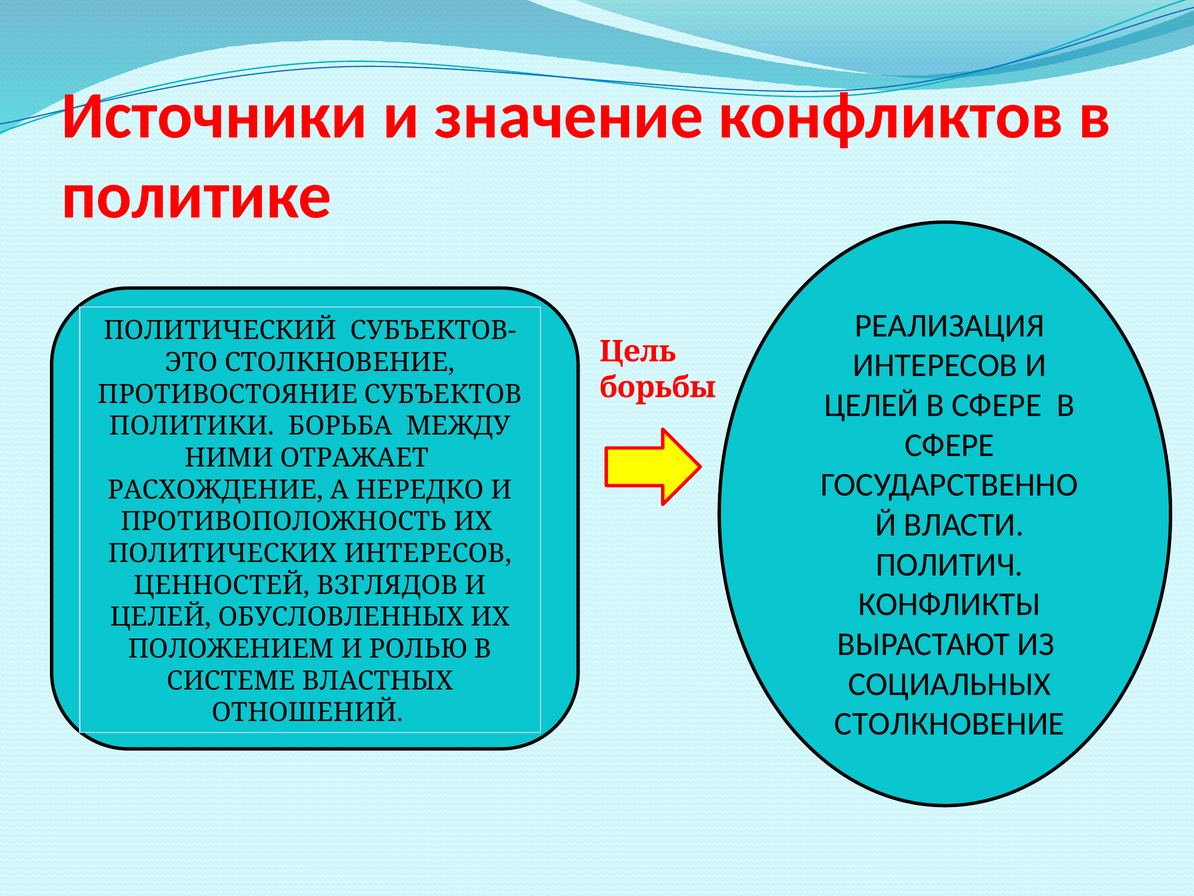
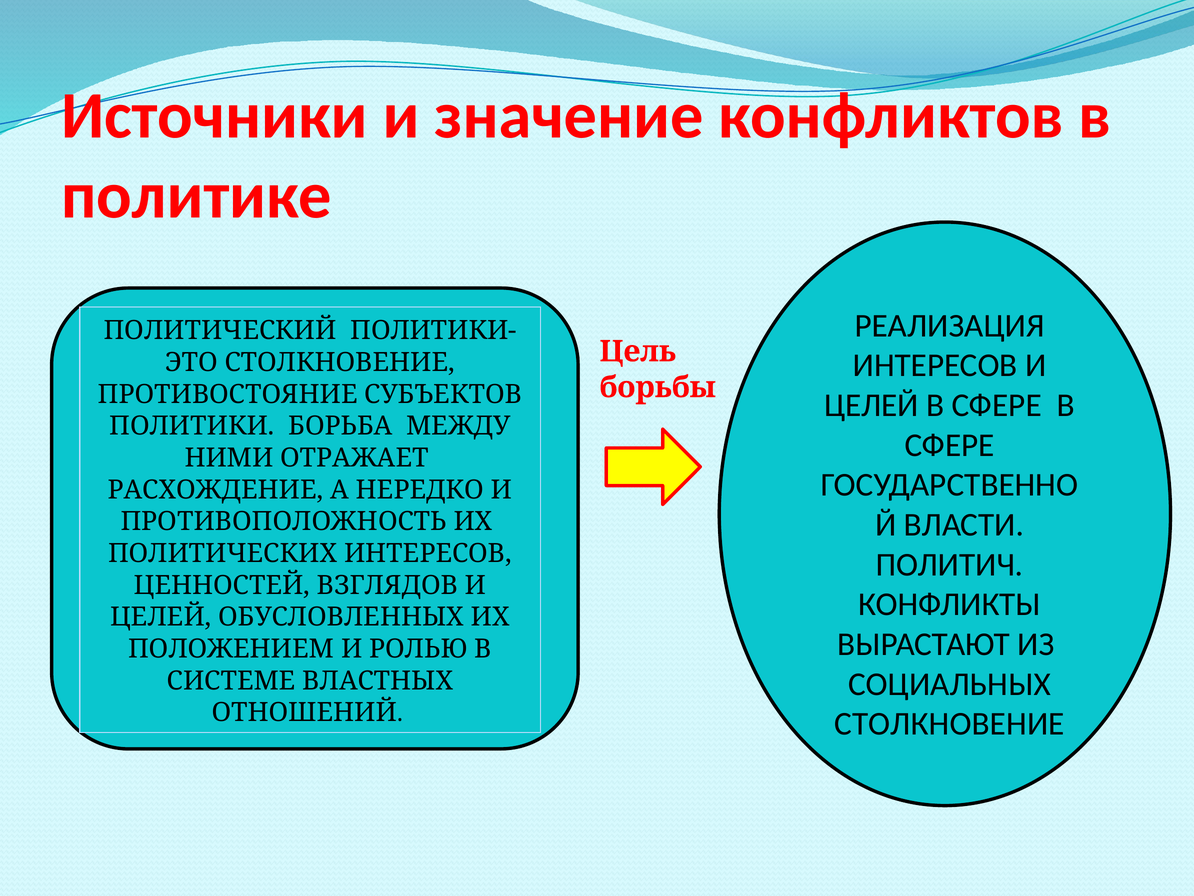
СУБЪЕКТОВ-: СУБЪЕКТОВ- -> ПОЛИТИКИ- (433, 330)
